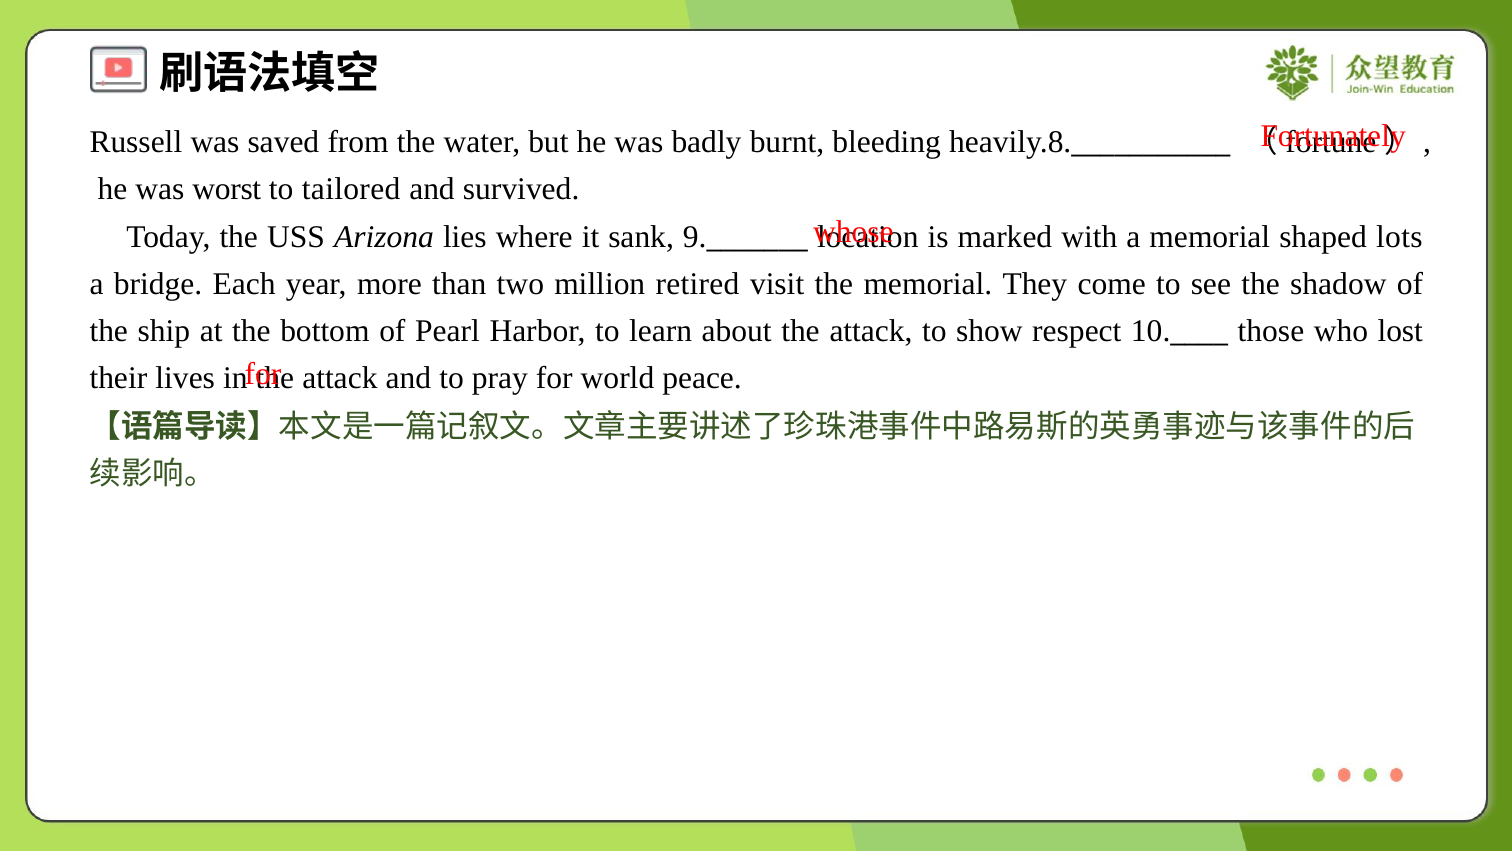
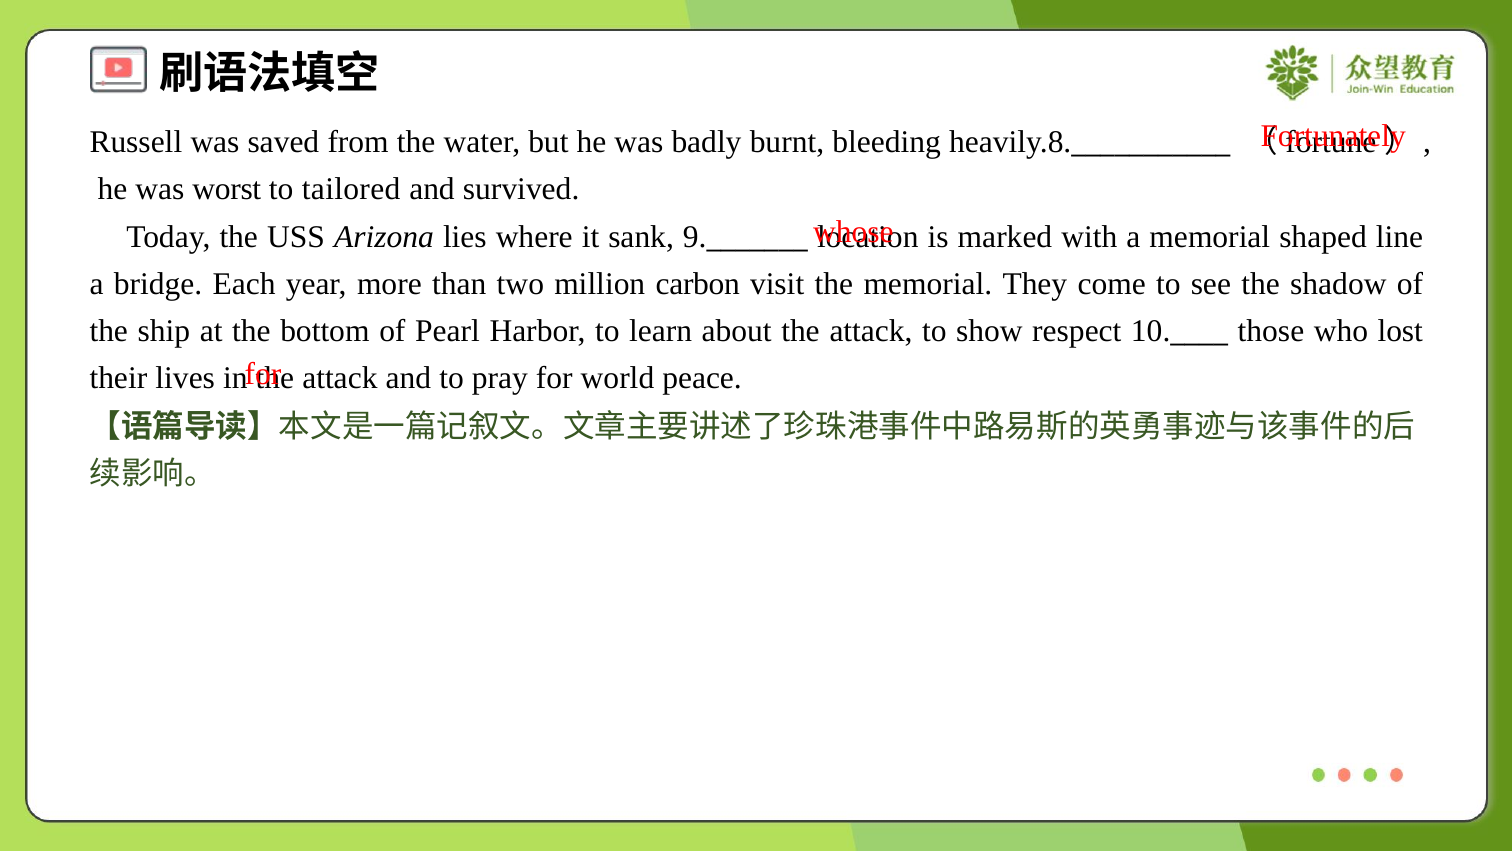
lots: lots -> line (1400, 237)
retired: retired -> carbon (698, 284)
